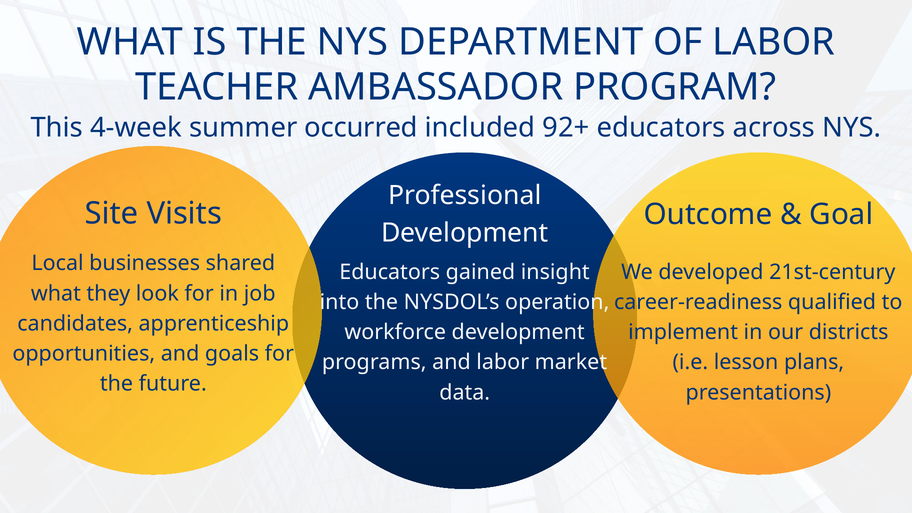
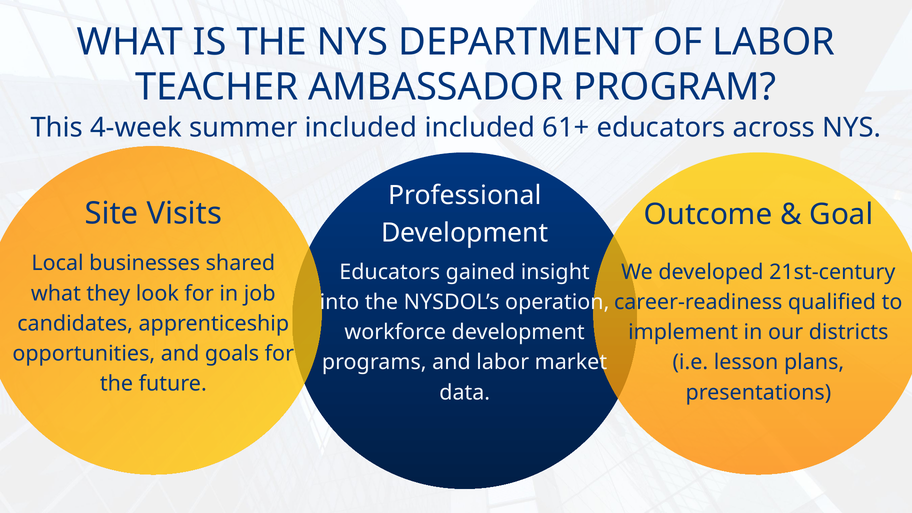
summer occurred: occurred -> included (361, 128)
92+: 92+ -> 61+ (566, 128)
